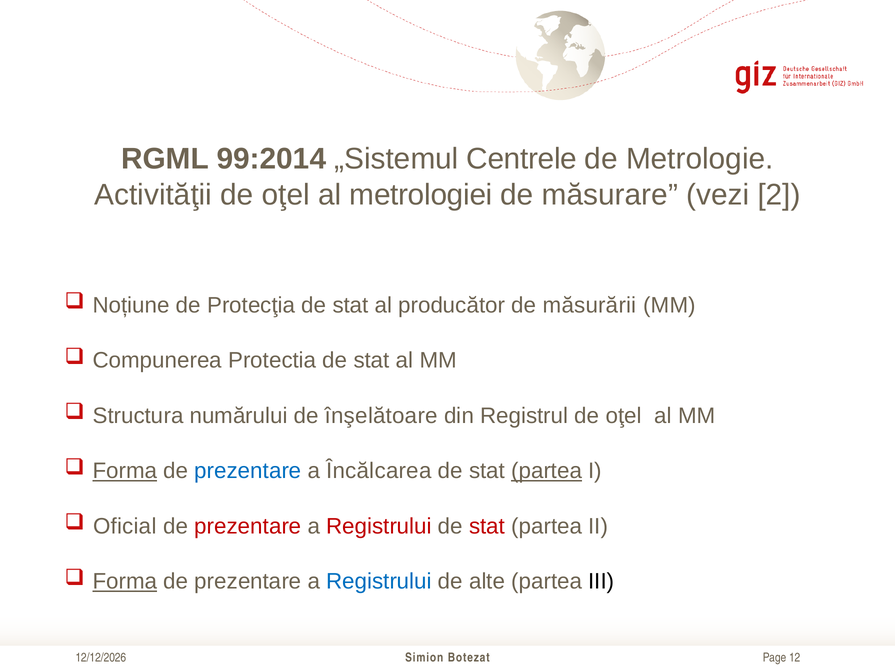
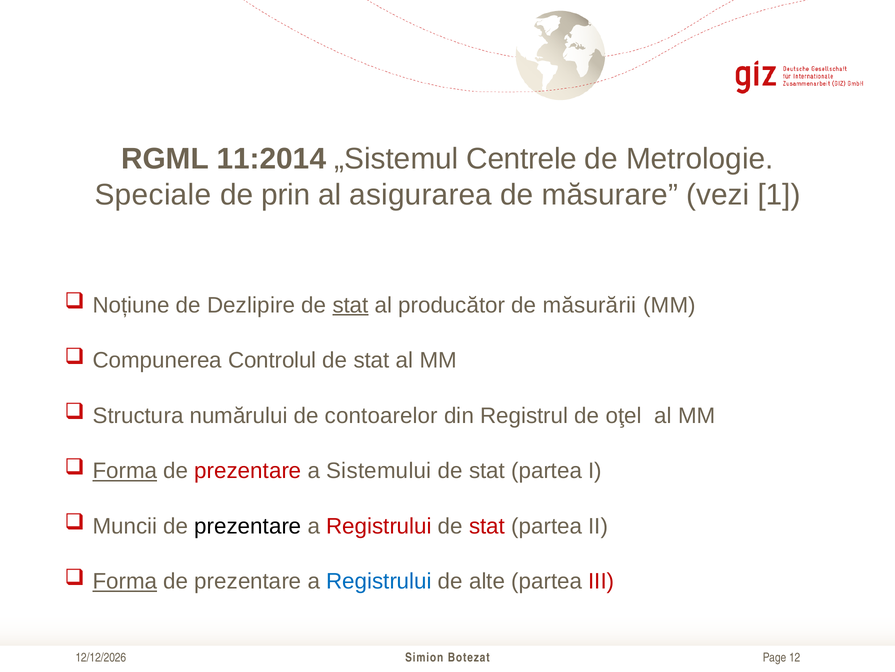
99:2014: 99:2014 -> 11:2014 (271, 159)
Activităţii: Activităţii -> Speciale (153, 195)
oţel: oţel -> prin (286, 195)
metrologiei: metrologiei -> asigurarea (421, 195)
2: 2 -> 1 (779, 195)
Protecţia: Protecţia -> Dezlipire (251, 305)
stat underline: none -> present (351, 305)
Protectia: Protectia -> Controlul (272, 360)
înşelătoare: înşelătoare -> contoarelor (381, 415)
prezentare colour: blue -> red (248, 470)
Încălcarea: Încălcarea -> Sistemului (379, 470)
partea underline: present -> none (547, 470)
Oficial: Oficial -> Muncii (125, 526)
prezentare colour: red -> black (248, 526)
III colour: black -> red (601, 581)
